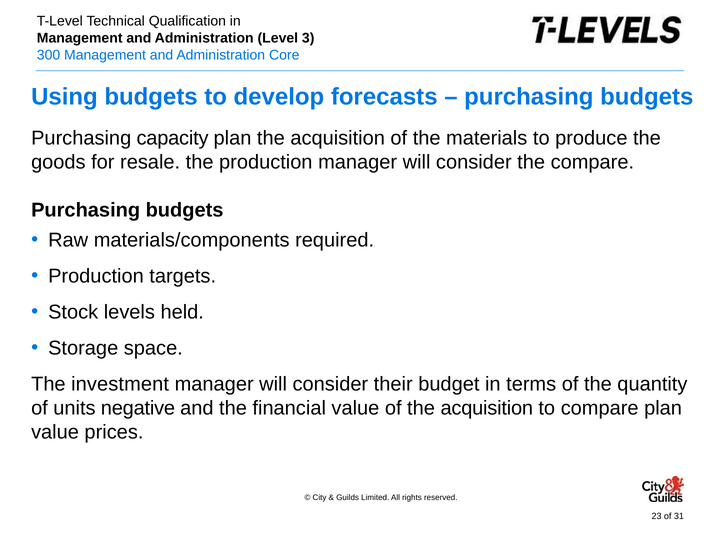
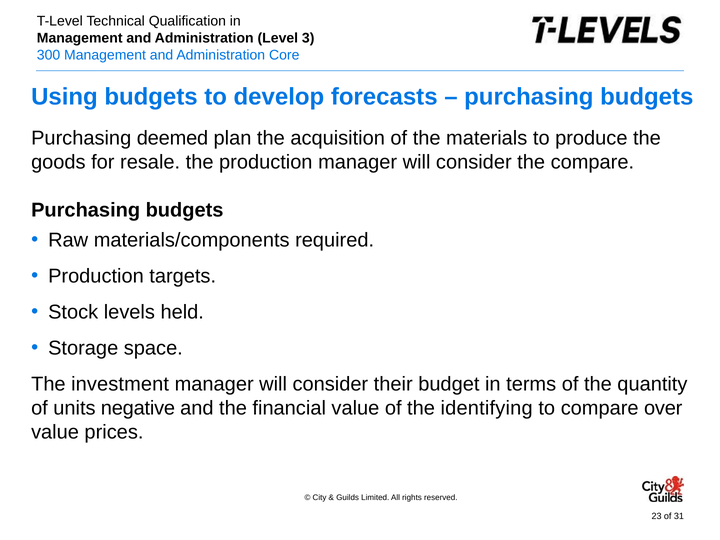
capacity: capacity -> deemed (173, 138)
of the acquisition: acquisition -> identifying (487, 408)
compare plan: plan -> over (663, 408)
